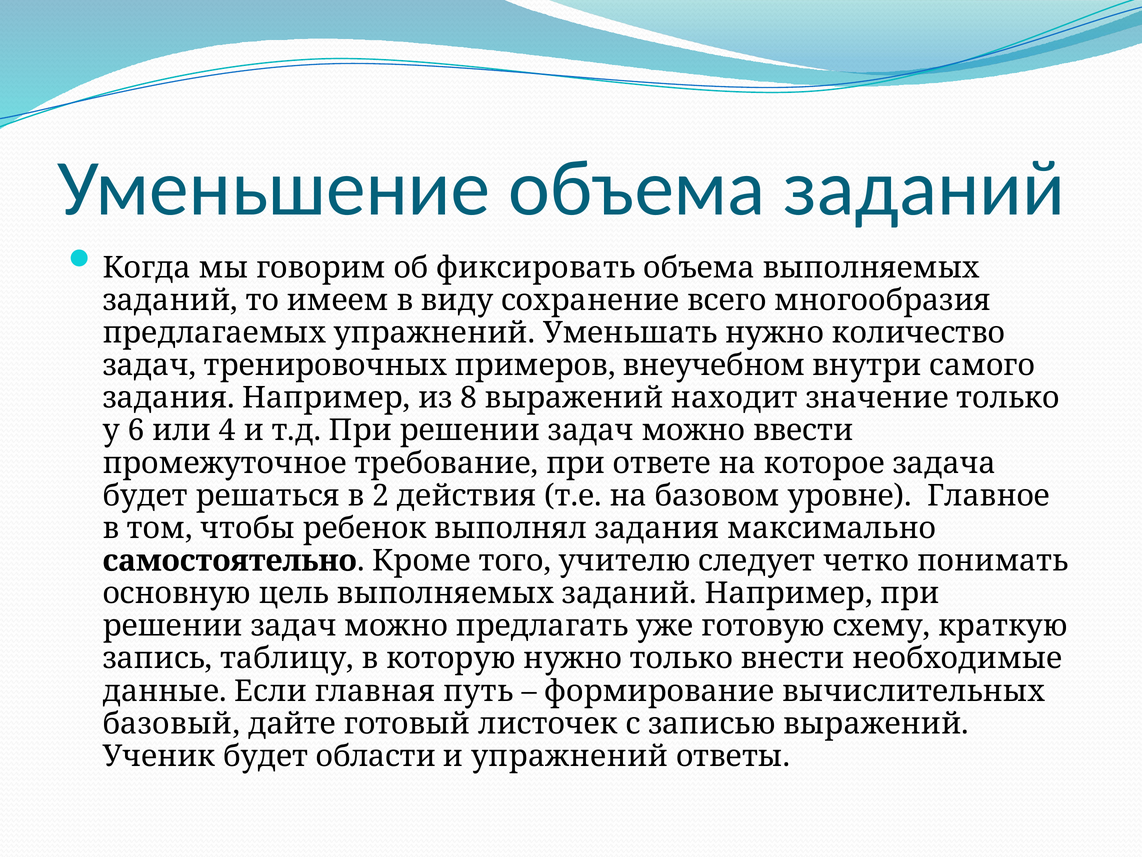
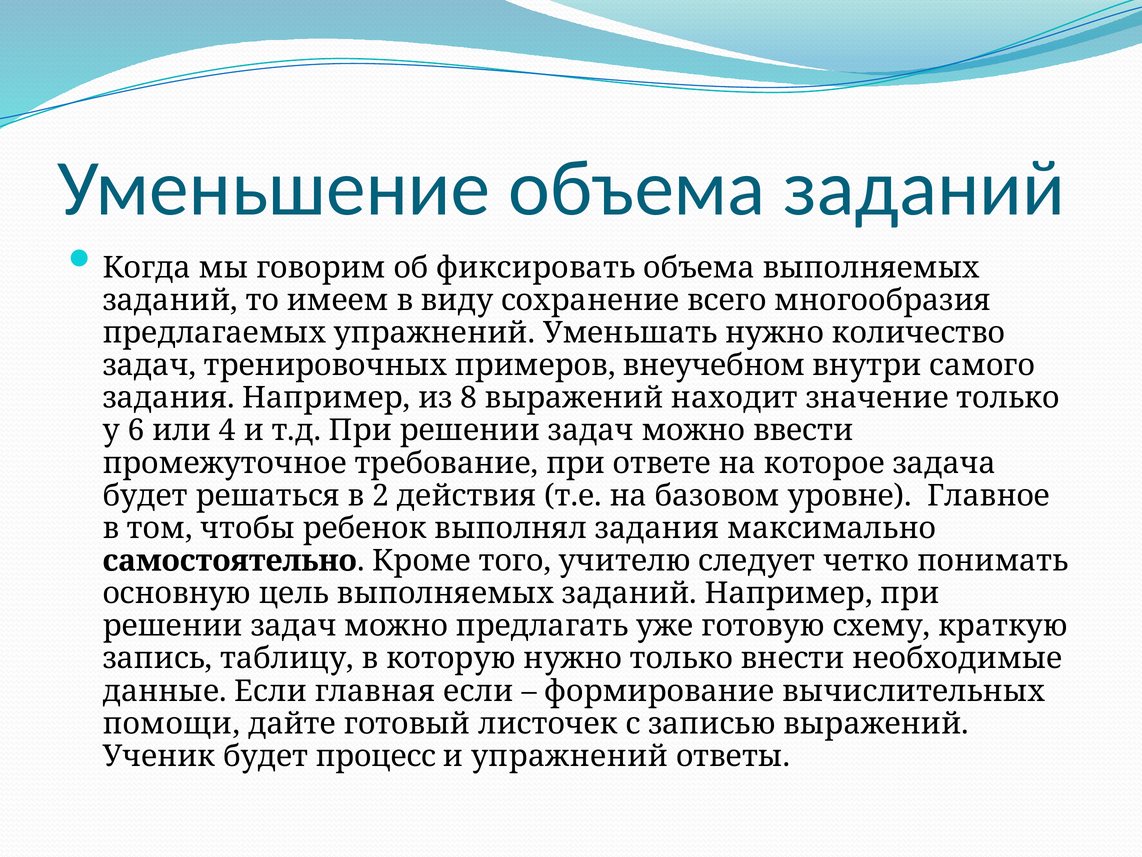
главная путь: путь -> если (478, 691)
базовый: базовый -> помощи (171, 723)
области: области -> процесс (376, 756)
